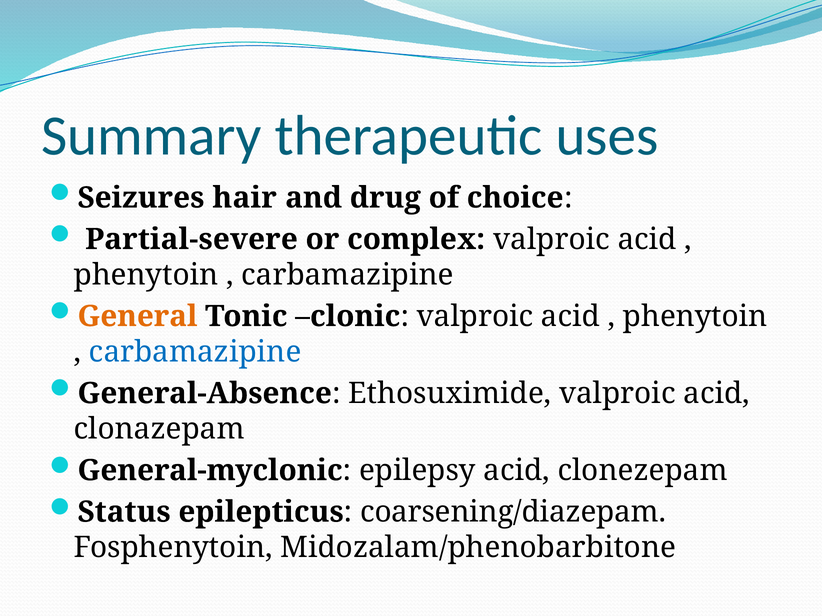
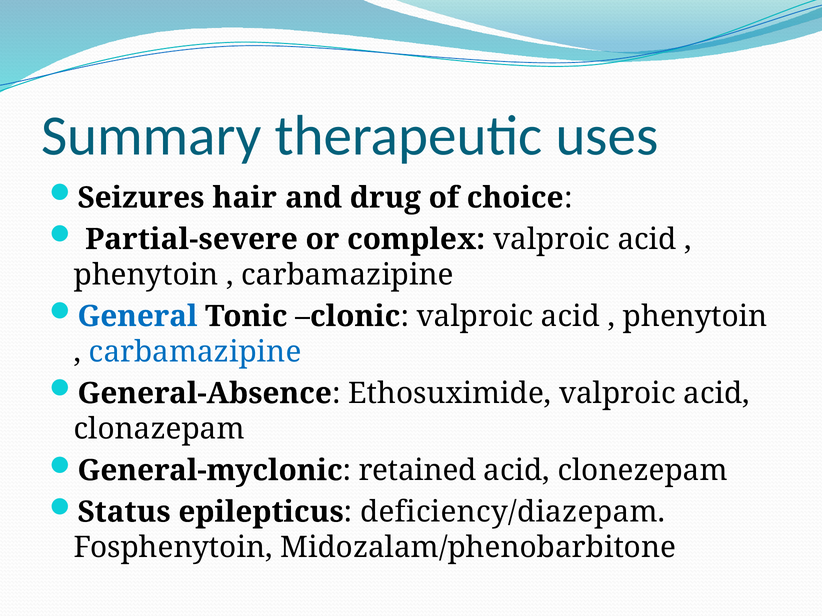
General colour: orange -> blue (137, 317)
epilepsy: epilepsy -> retained (417, 471)
coarsening/diazepam: coarsening/diazepam -> deficiency/diazepam (513, 512)
